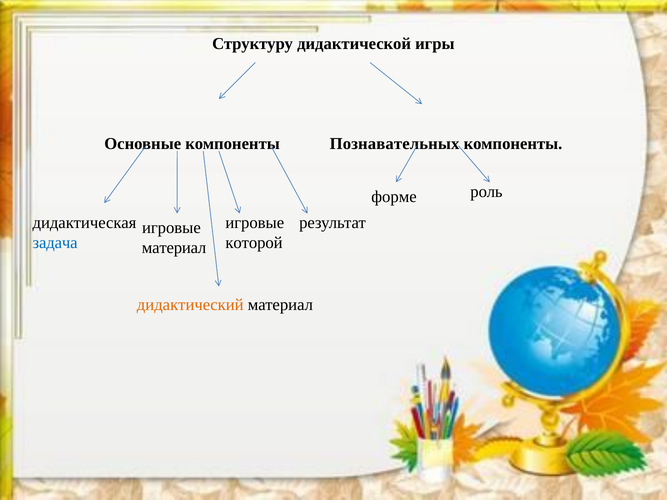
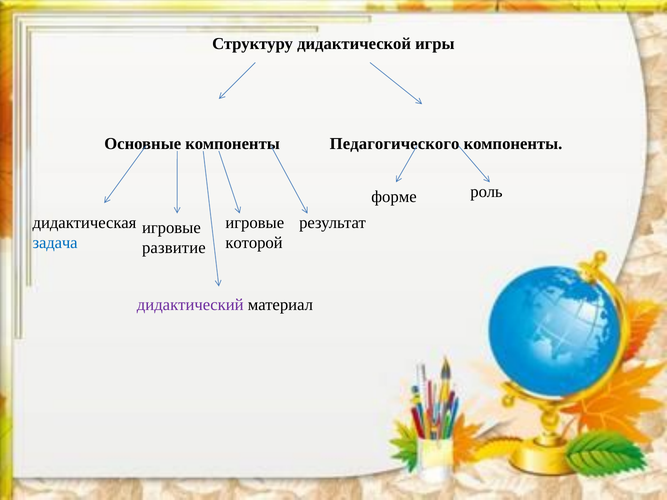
Познавательных: Познавательных -> Педагогического (395, 144)
материал: материал -> развитие (174, 248)
дидактический colour: orange -> purple (190, 305)
